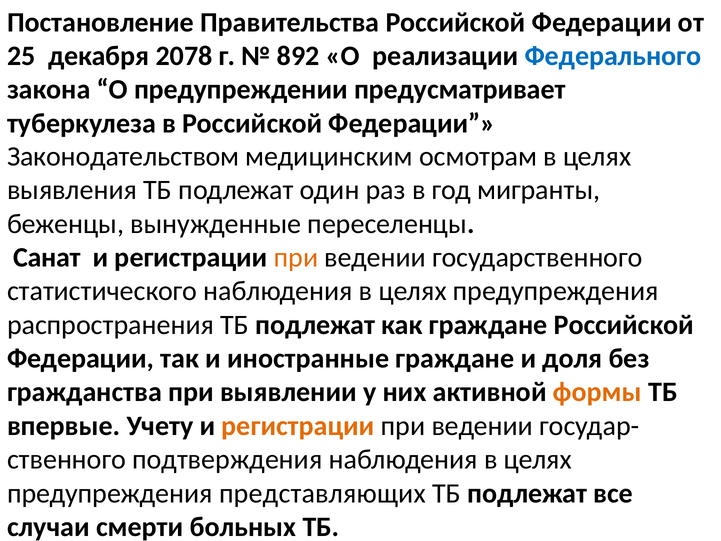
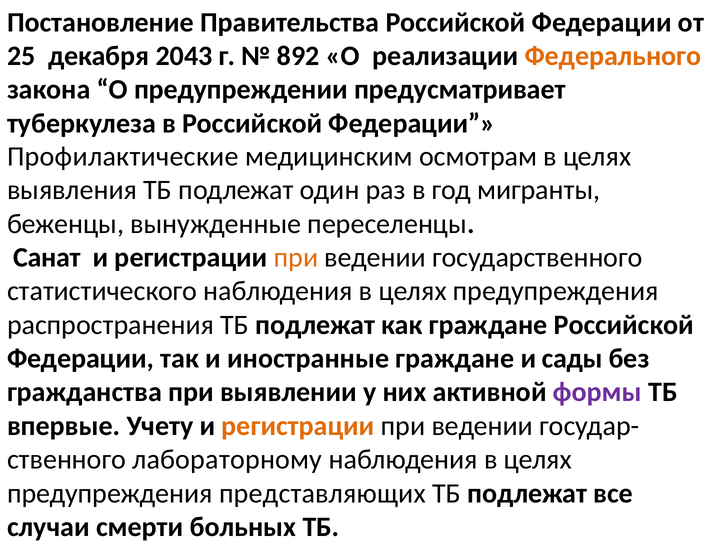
2078: 2078 -> 2043 (184, 56)
Федерального colour: blue -> orange (613, 56)
Законодательством: Законодательством -> Профилактические (123, 156)
доля: доля -> сады (572, 358)
формы colour: orange -> purple (597, 392)
подтверждения: подтверждения -> лабораторному (227, 459)
